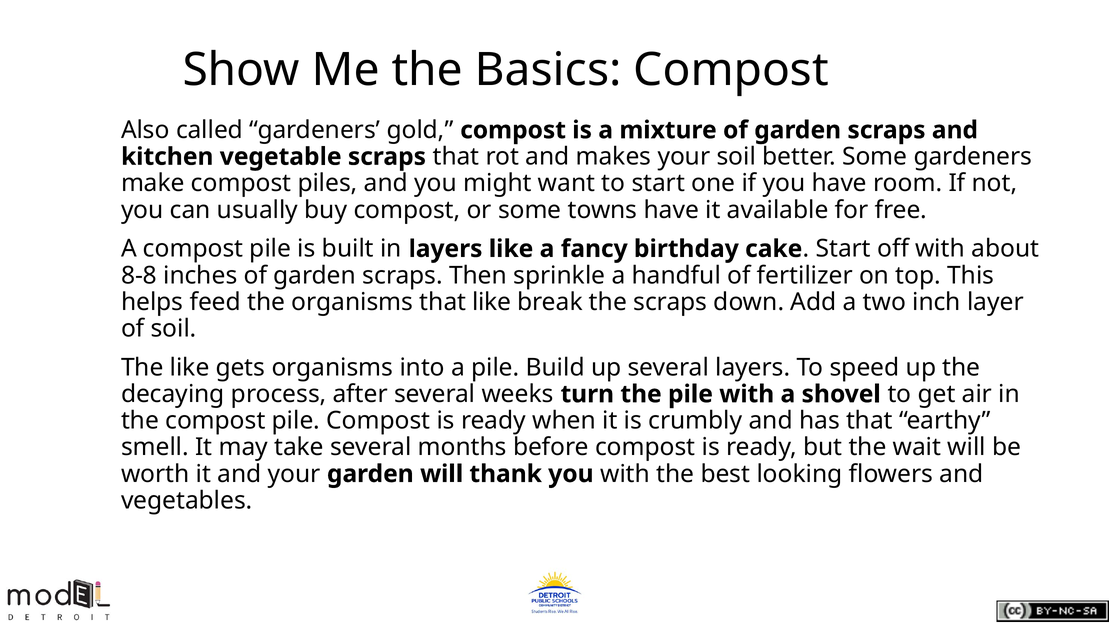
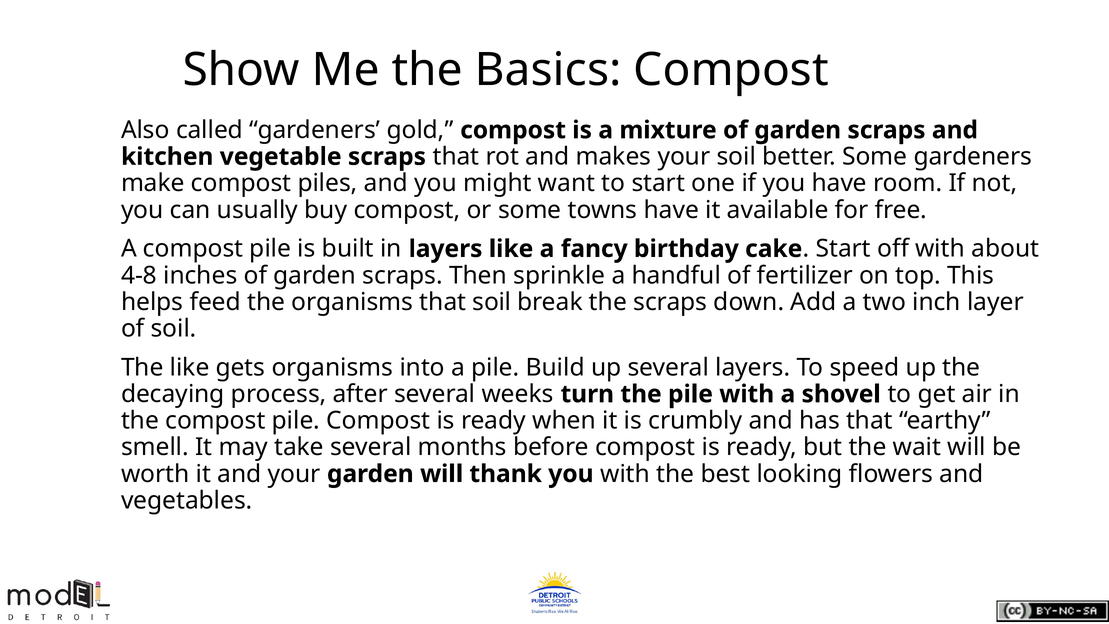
8-8: 8-8 -> 4-8 (139, 275)
that like: like -> soil (492, 302)
